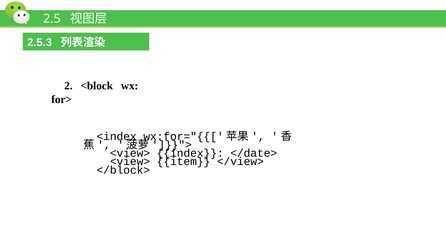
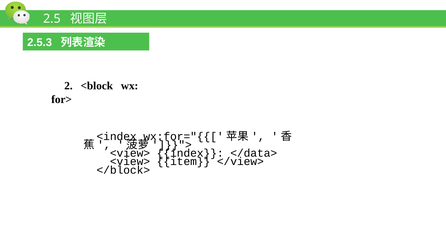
</date>: </date> -> </data> (254, 153)
